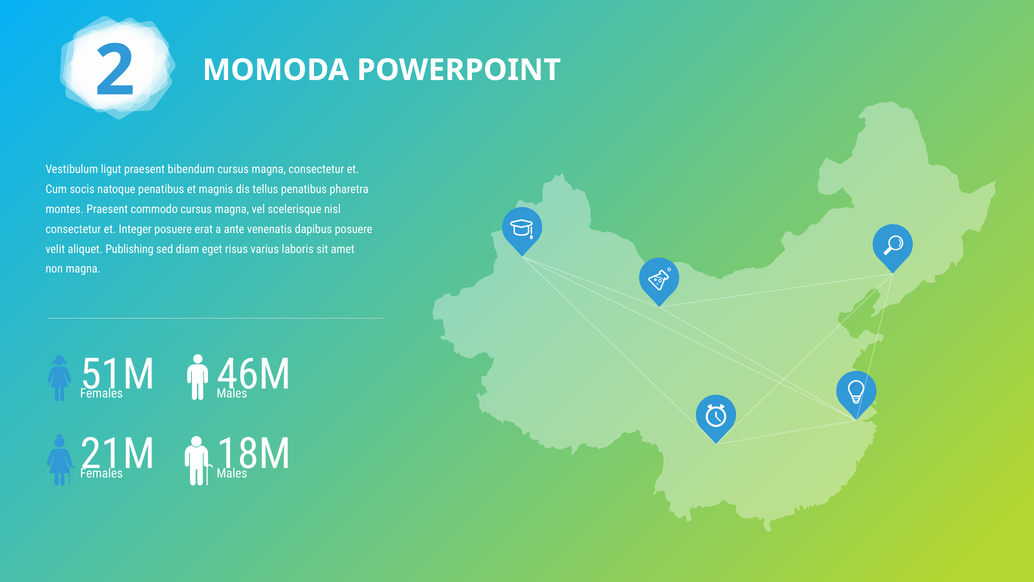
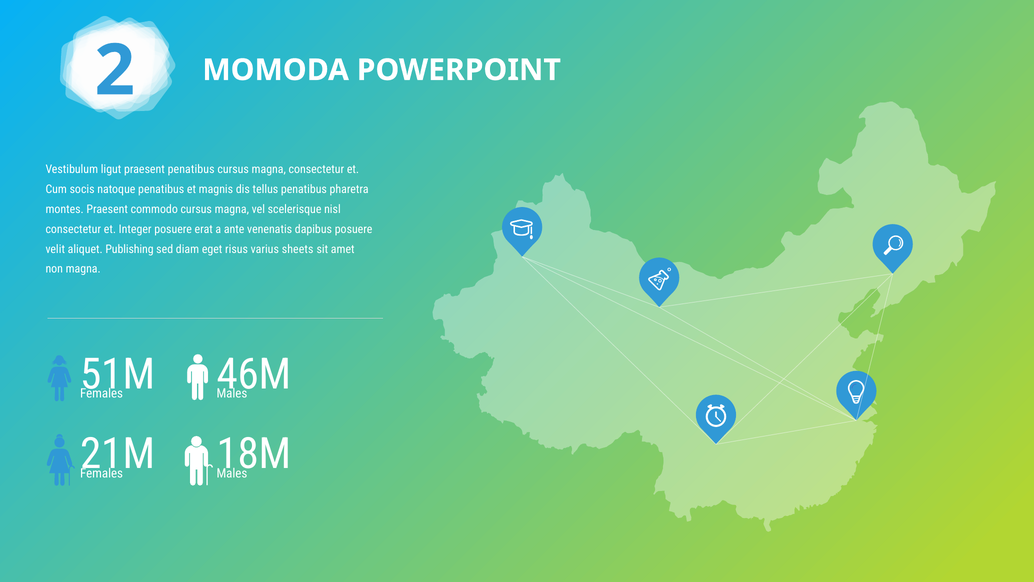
praesent bibendum: bibendum -> penatibus (191, 169)
laboris: laboris -> sheets (298, 249)
